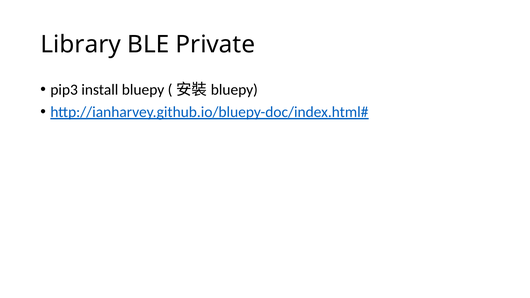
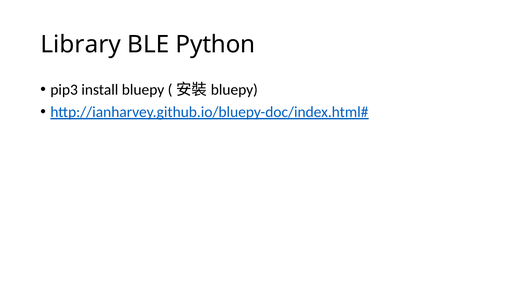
Private: Private -> Python (215, 45)
